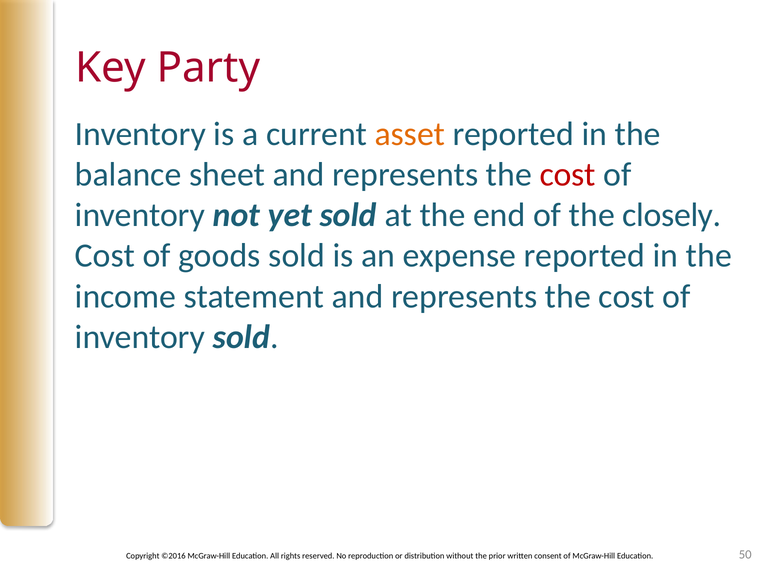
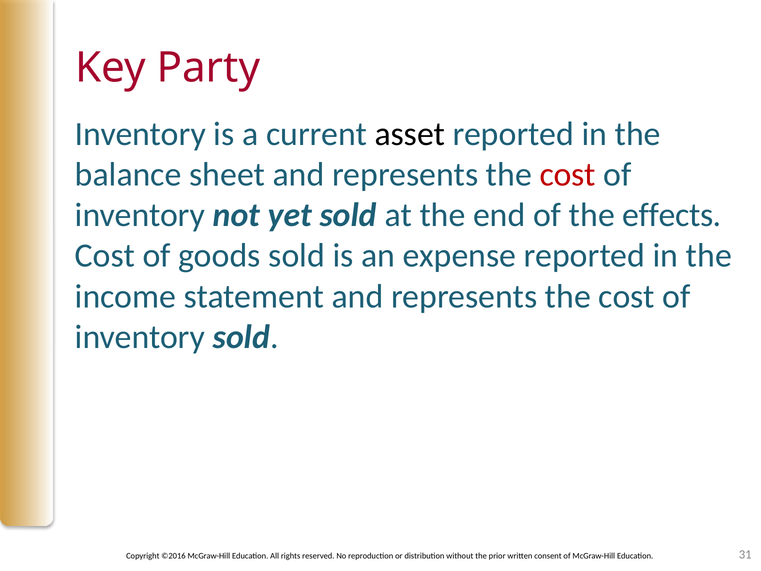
asset colour: orange -> black (410, 134)
closely: closely -> effects (672, 215)
50: 50 -> 31 (745, 555)
